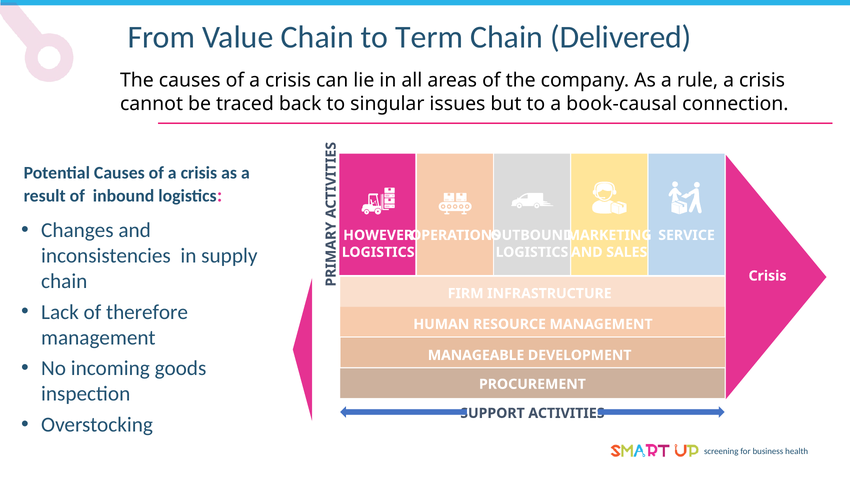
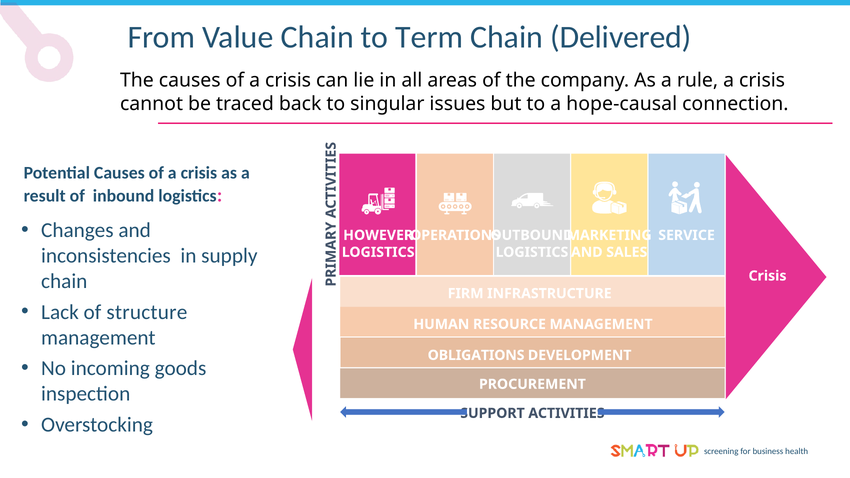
book-causal: book-causal -> hope-causal (622, 104)
therefore: therefore -> structure (147, 312)
MANAGEABLE: MANAGEABLE -> OBLIGATIONS (476, 355)
